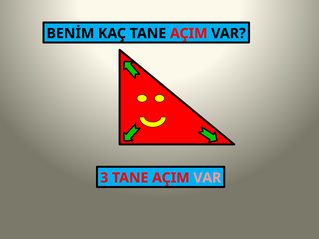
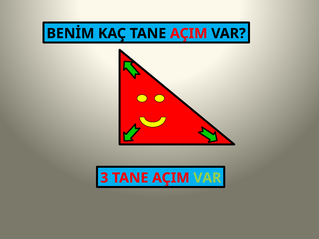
VAR colour: pink -> light green (207, 178)
